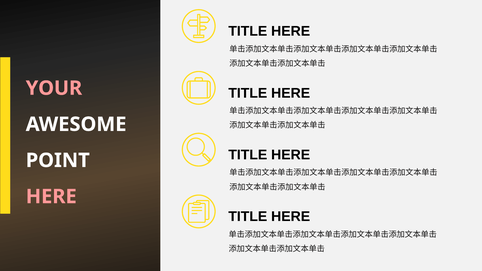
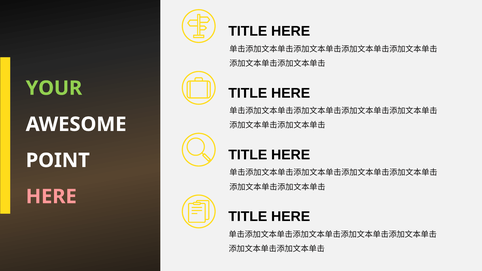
YOUR colour: pink -> light green (54, 88)
